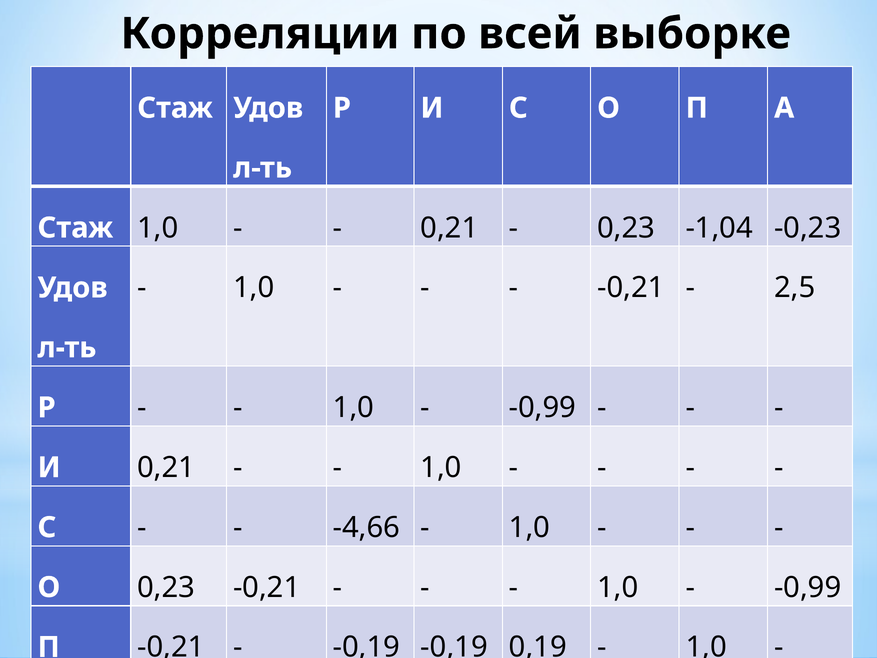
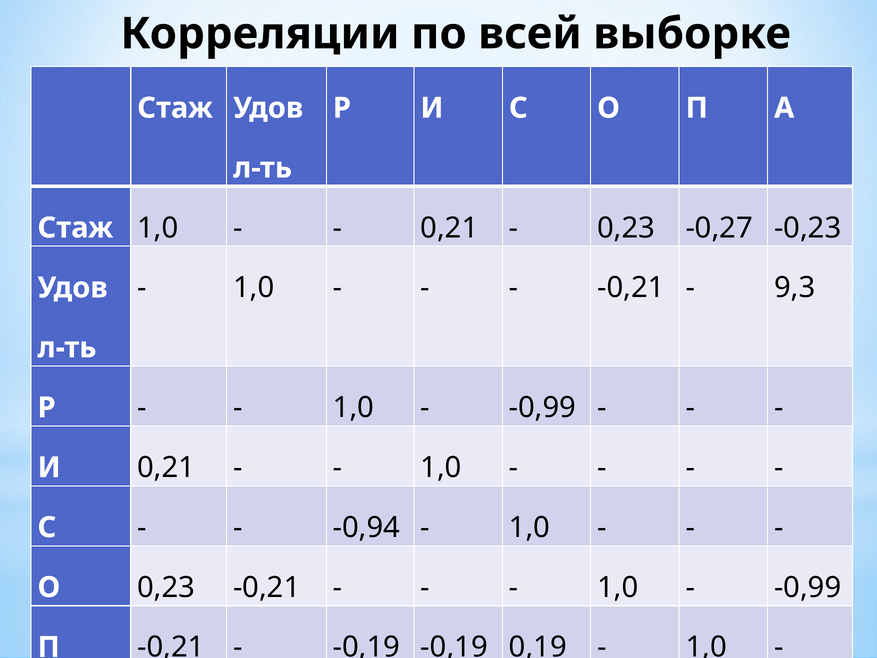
-1,04: -1,04 -> -0,27 (719, 228)
2,5: 2,5 -> 9,3 (795, 288)
-4,66: -4,66 -> -0,94 (366, 527)
